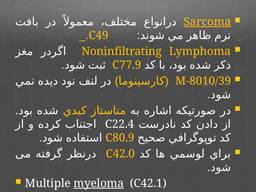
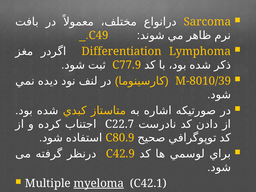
Sarcoma underline: present -> none (207, 22)
Noninfiltrating: Noninfiltrating -> Differentiation (122, 51)
C22.4: C22.4 -> C22.7 (120, 124)
C42.0: C42.0 -> C42.9 (120, 154)
